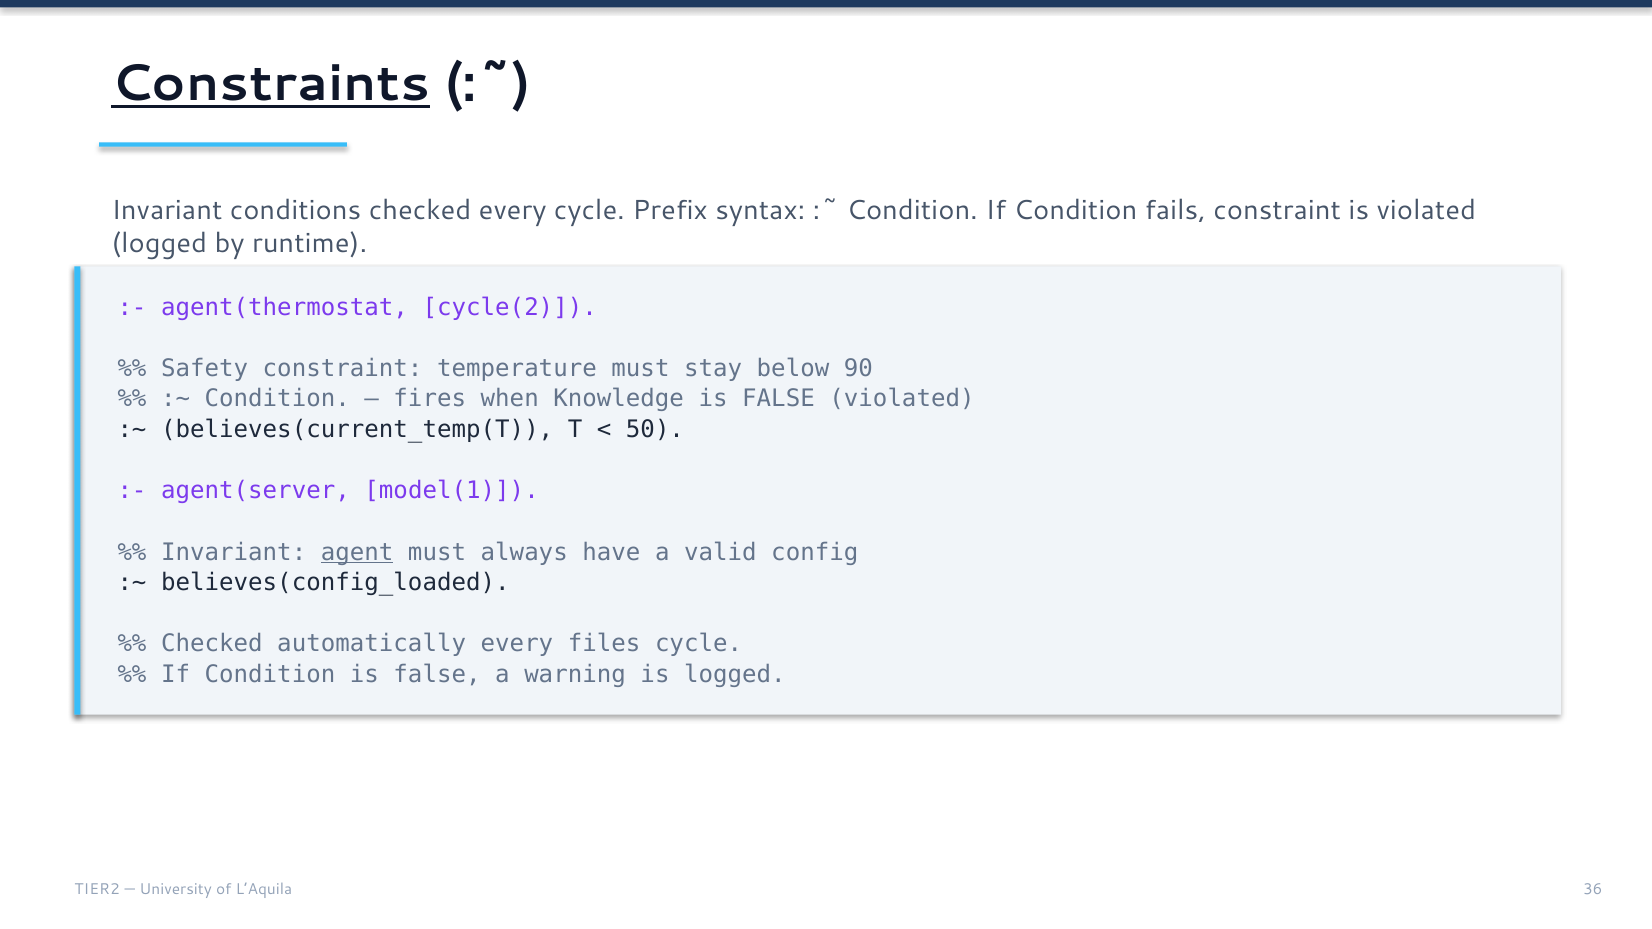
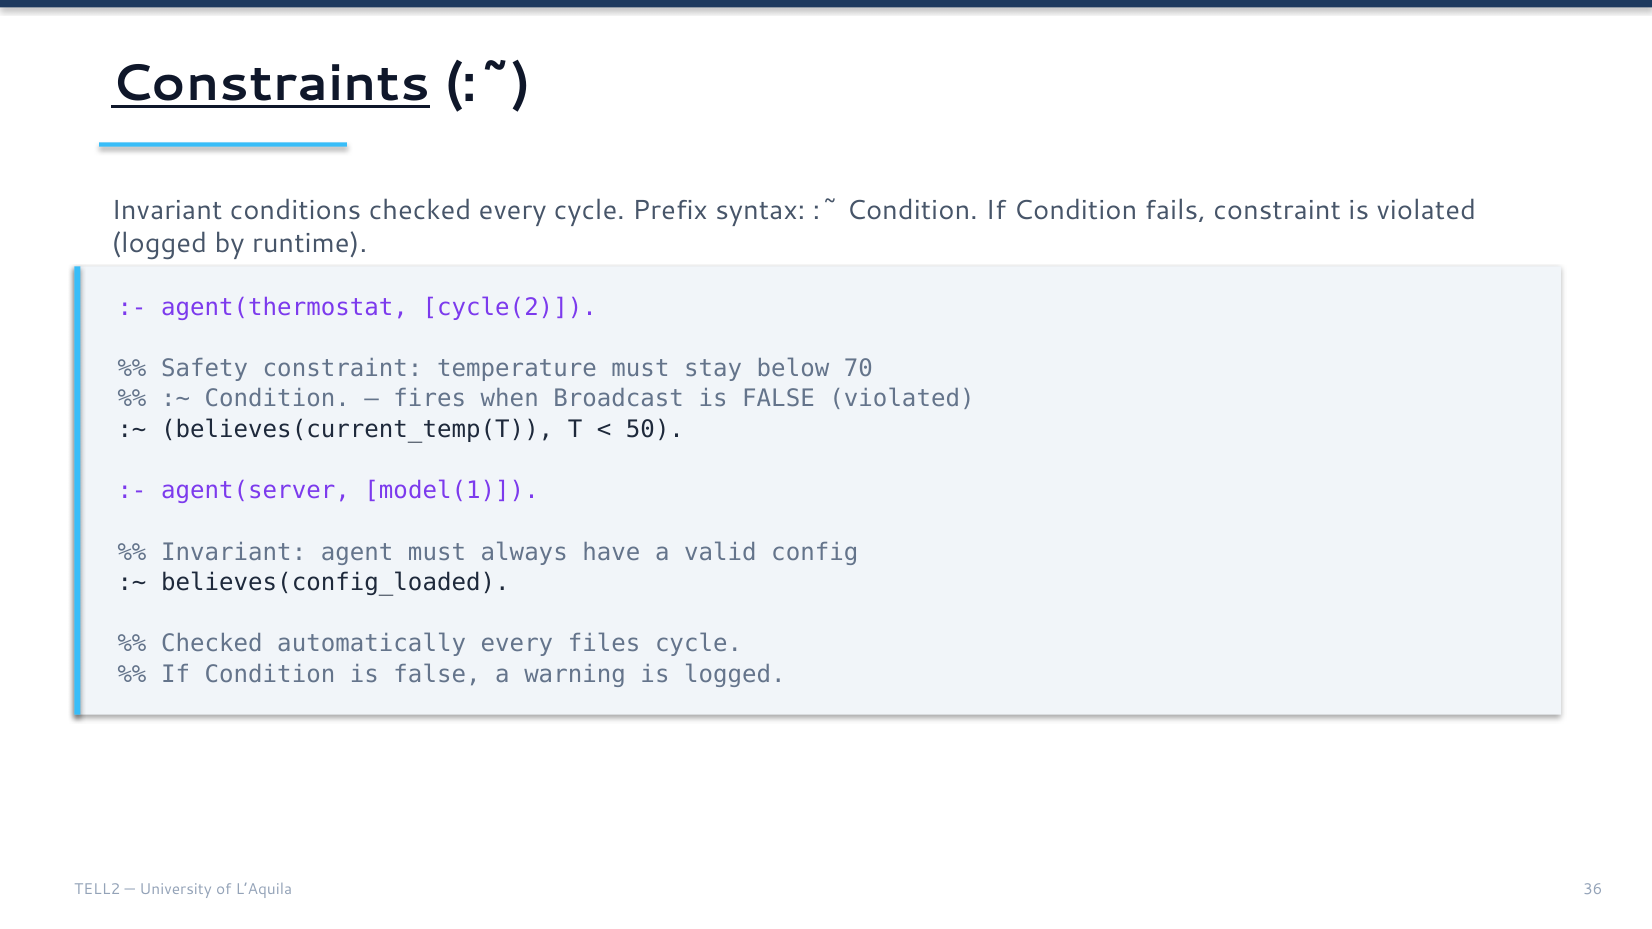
90: 90 -> 70 (858, 368)
Knowledge: Knowledge -> Broadcast (619, 399)
agent underline: present -> none (357, 552)
TIER2: TIER2 -> TELL2 (97, 890)
